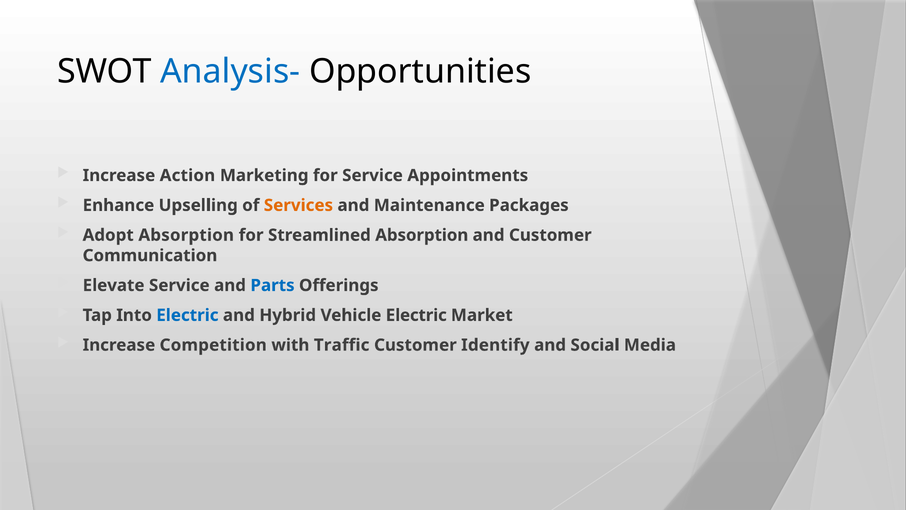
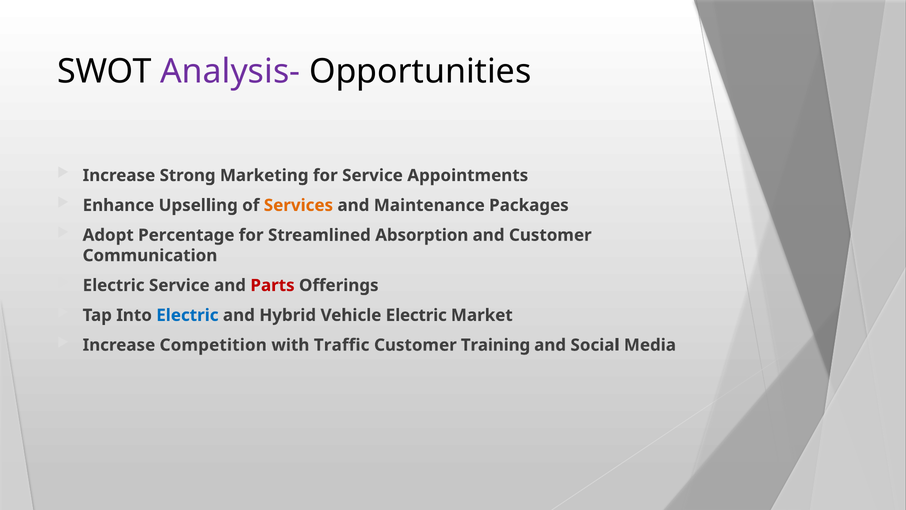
Analysis- colour: blue -> purple (230, 71)
Action: Action -> Strong (188, 175)
Adopt Absorption: Absorption -> Percentage (186, 235)
Elevate: Elevate -> Electric (114, 285)
Parts colour: blue -> red (273, 285)
Identify: Identify -> Training (496, 345)
